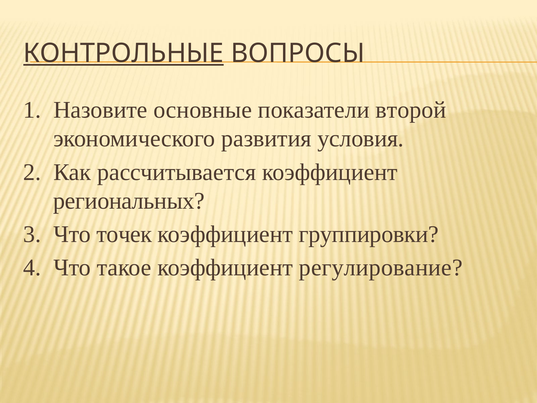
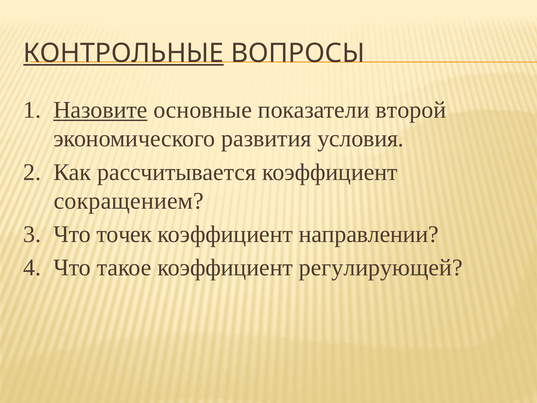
Назовите underline: none -> present (100, 110)
региональных: региональных -> сокращением (129, 201)
группировки: группировки -> направлении (369, 234)
регулирование: регулирование -> регулирующей (381, 268)
